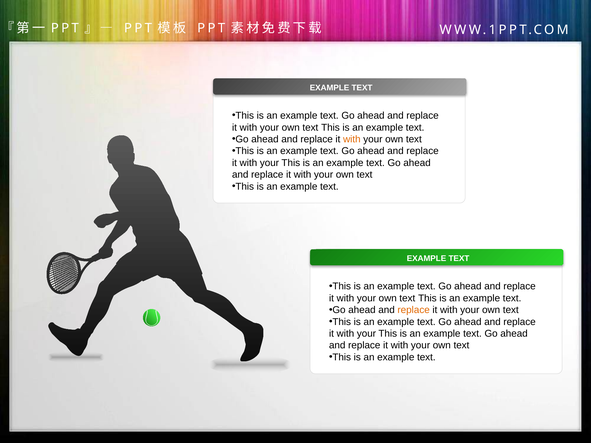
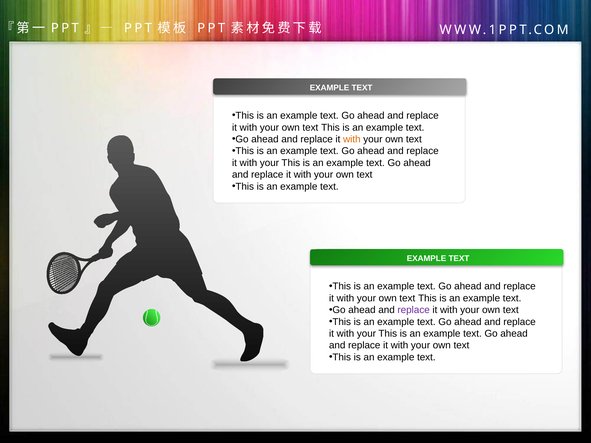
replace colour: orange -> purple (414, 310)
